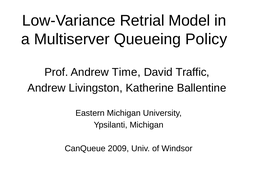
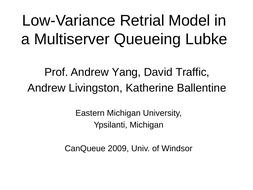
Policy: Policy -> Lubke (206, 39)
Time: Time -> Yang (126, 72)
